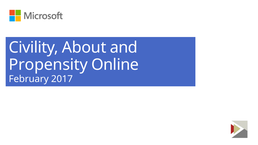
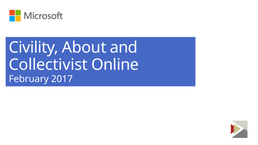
Propensity: Propensity -> Collectivist (48, 65)
